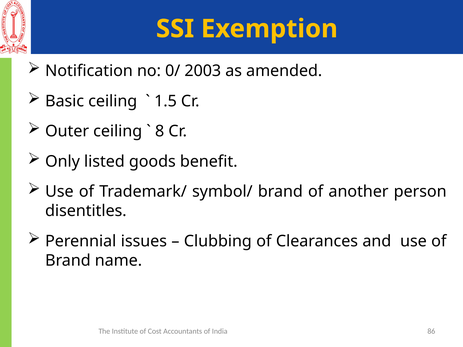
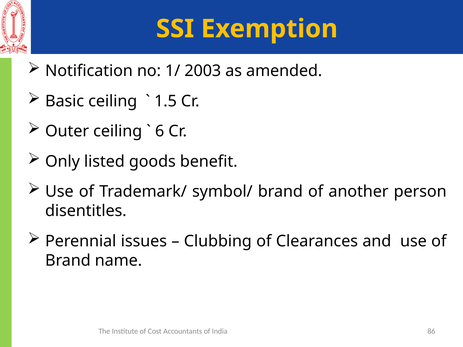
0/: 0/ -> 1/ (173, 71)
8: 8 -> 6 (160, 131)
